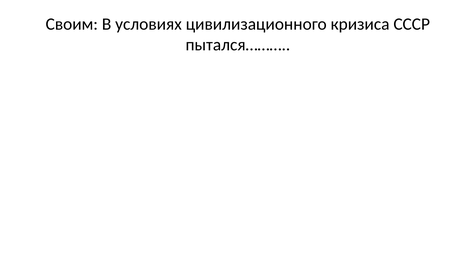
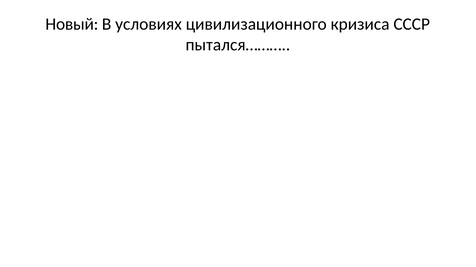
Своим: Своим -> Новый (72, 24)
